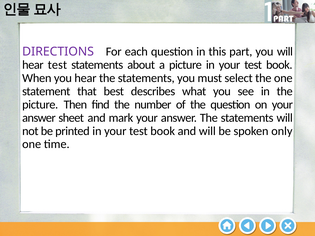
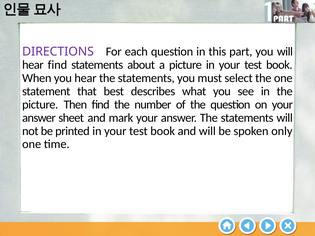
hear test: test -> find (57, 65)
